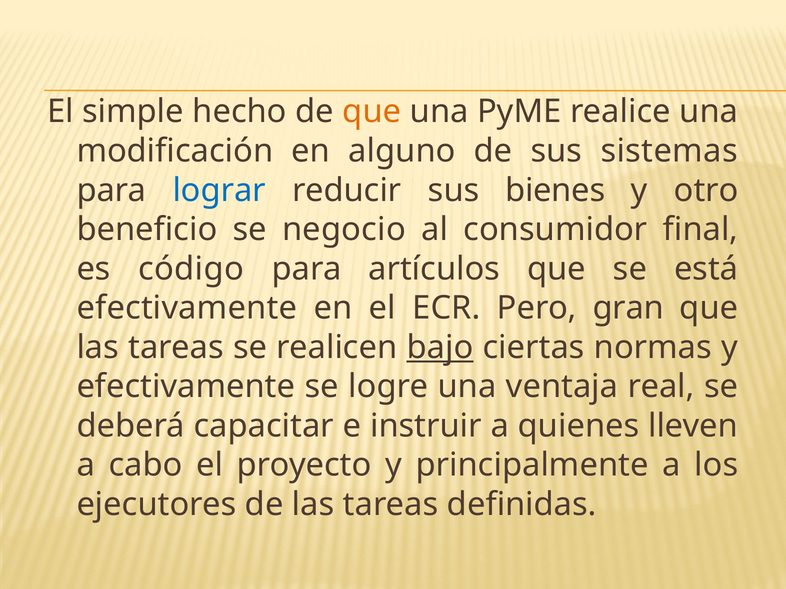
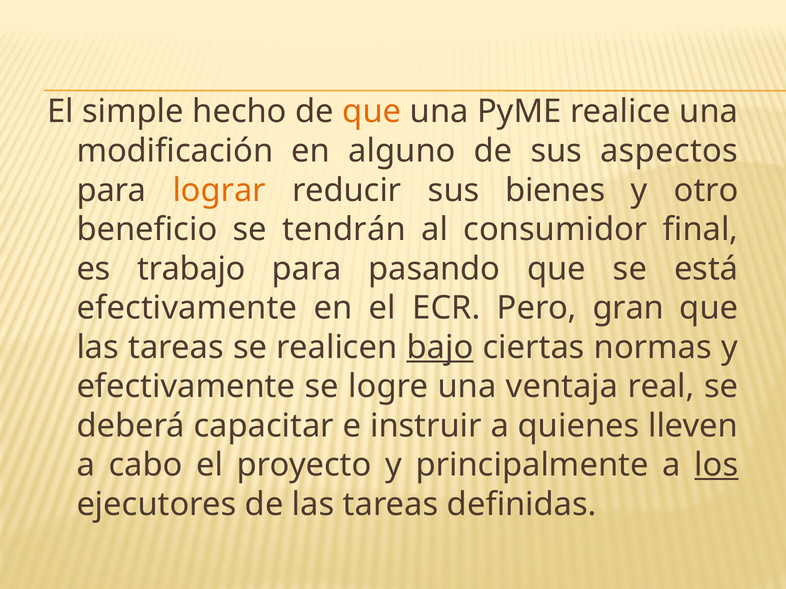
sistemas: sistemas -> aspectos (669, 151)
lograr colour: blue -> orange (219, 190)
negocio: negocio -> tendrán (344, 230)
código: código -> trabajo (191, 269)
artículos: artículos -> pasando (434, 269)
los underline: none -> present (716, 465)
